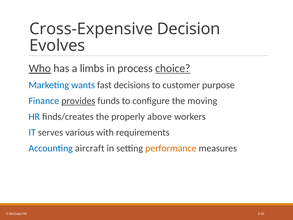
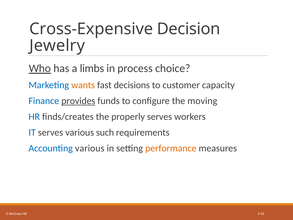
Evolves: Evolves -> Jewelry (57, 45)
choice underline: present -> none (173, 68)
wants colour: blue -> orange (83, 85)
purpose: purpose -> capacity (218, 85)
properly above: above -> serves (160, 117)
with: with -> such (105, 132)
Accounting aircraft: aircraft -> various (90, 148)
